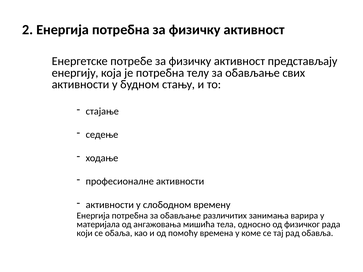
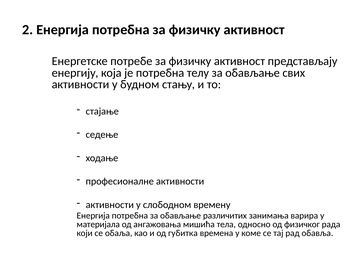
помoћу: помoћу -> губитка (183, 233)
